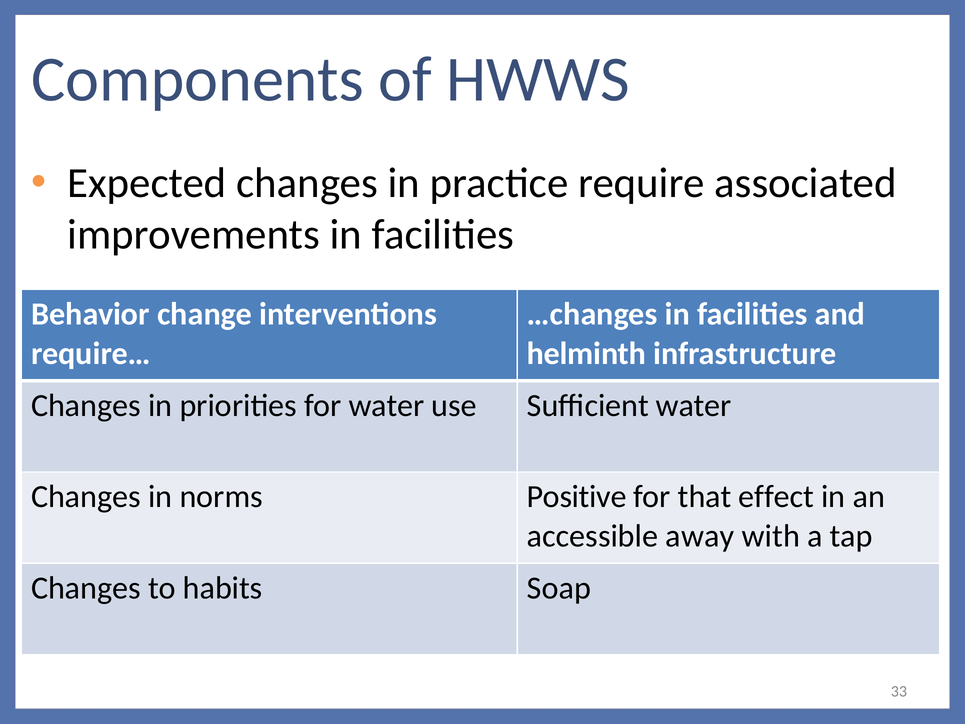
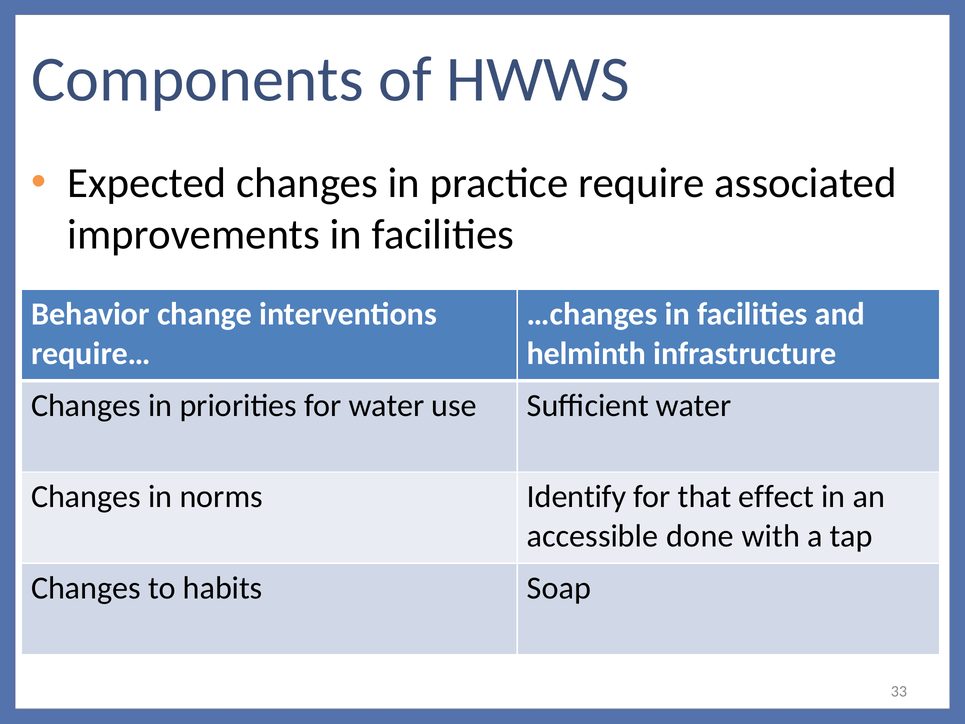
Positive: Positive -> Identify (577, 497)
away: away -> done (700, 536)
